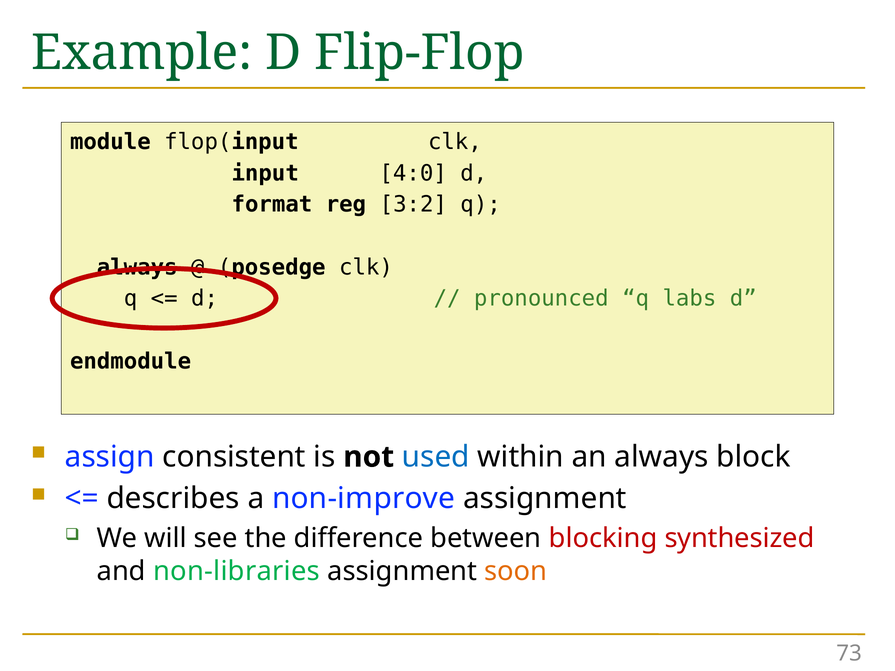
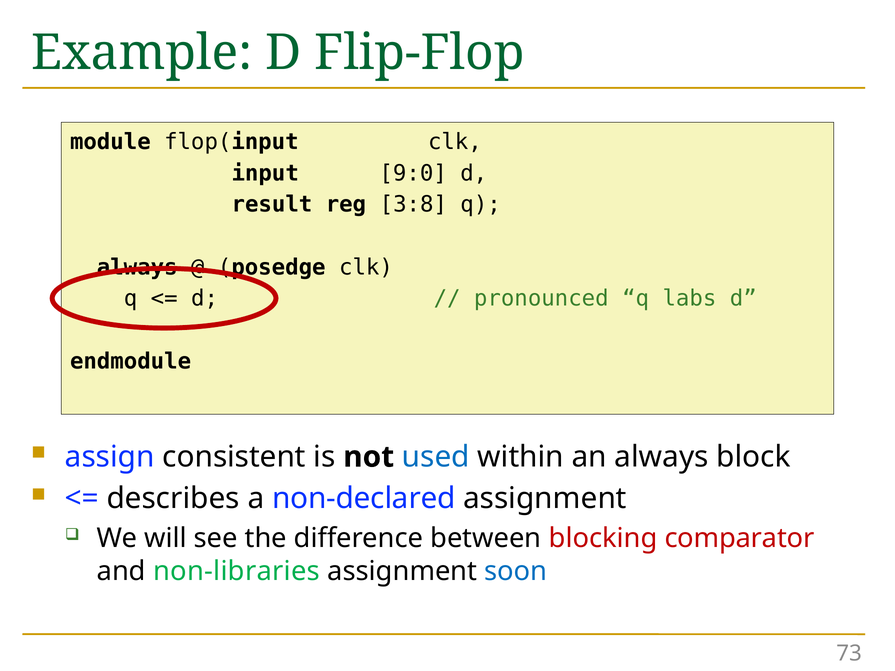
4:0: 4:0 -> 9:0 (413, 173)
format: format -> result (272, 205)
3:2: 3:2 -> 3:8 (413, 205)
non-improve: non-improve -> non-declared (364, 499)
synthesized: synthesized -> comparator (739, 538)
soon colour: orange -> blue (516, 571)
